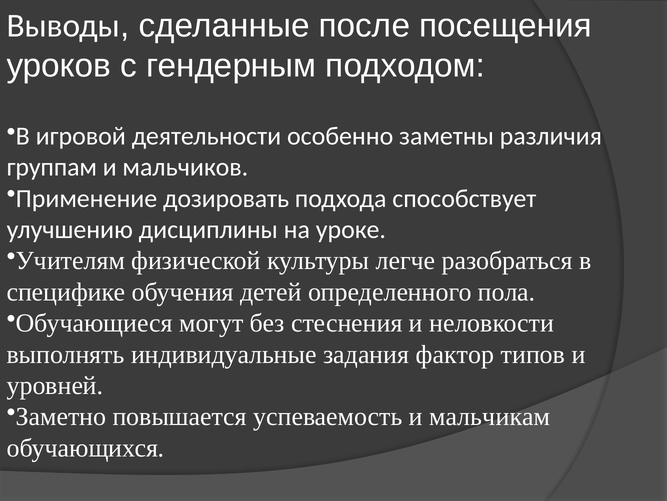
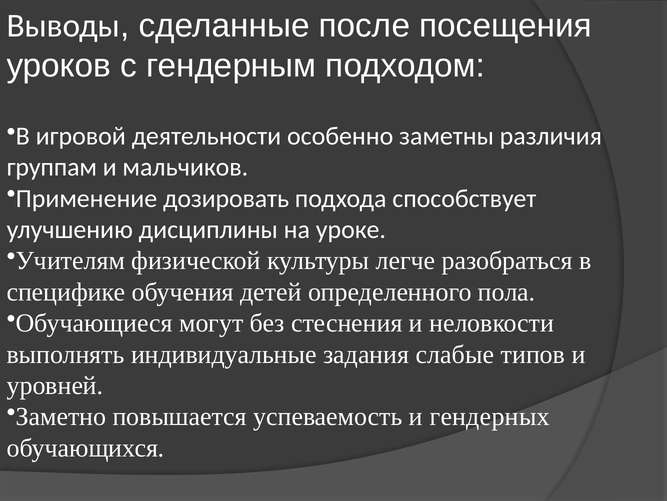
фактор: фактор -> слабые (455, 354)
мальчикам: мальчикам -> гендерных (490, 416)
